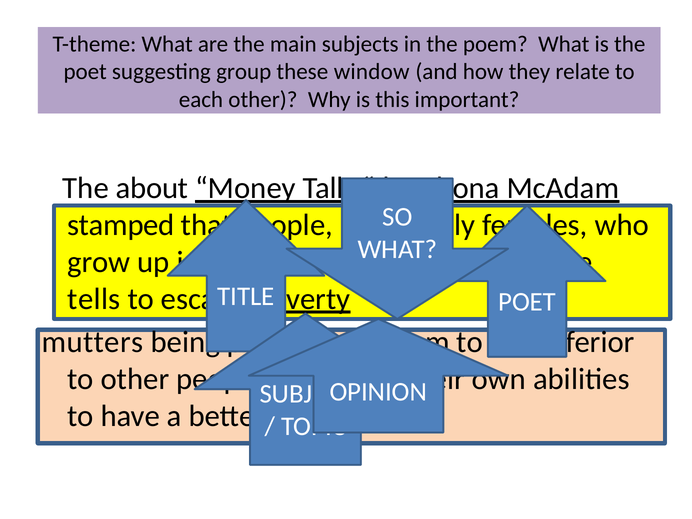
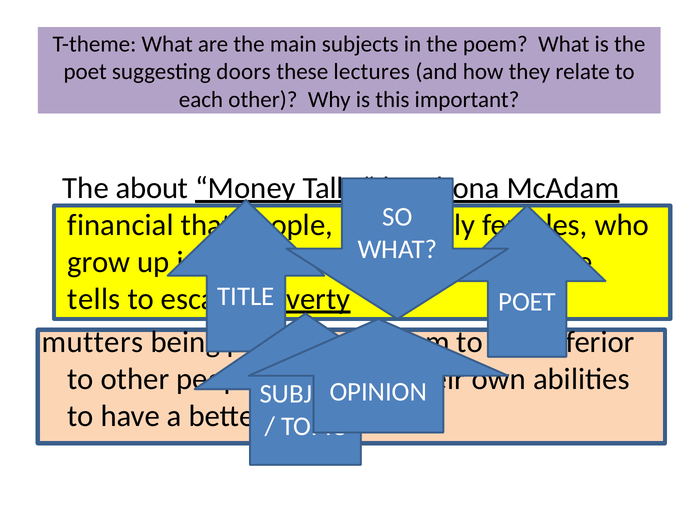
group: group -> doors (244, 72)
window: window -> lectures (372, 72)
stamped: stamped -> financial (121, 225)
